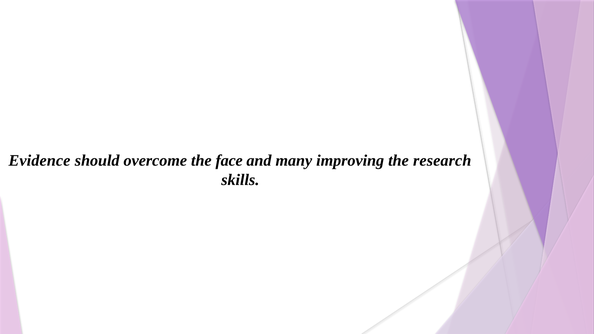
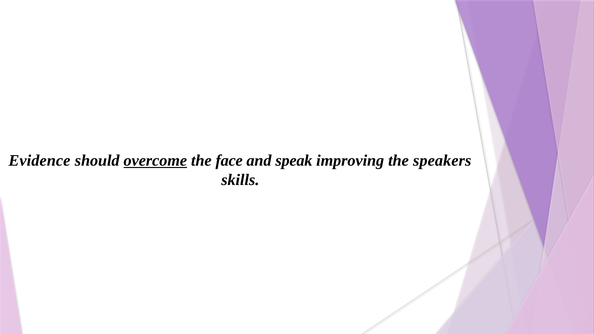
overcome underline: none -> present (155, 161)
many: many -> speak (294, 161)
research: research -> speakers (442, 161)
